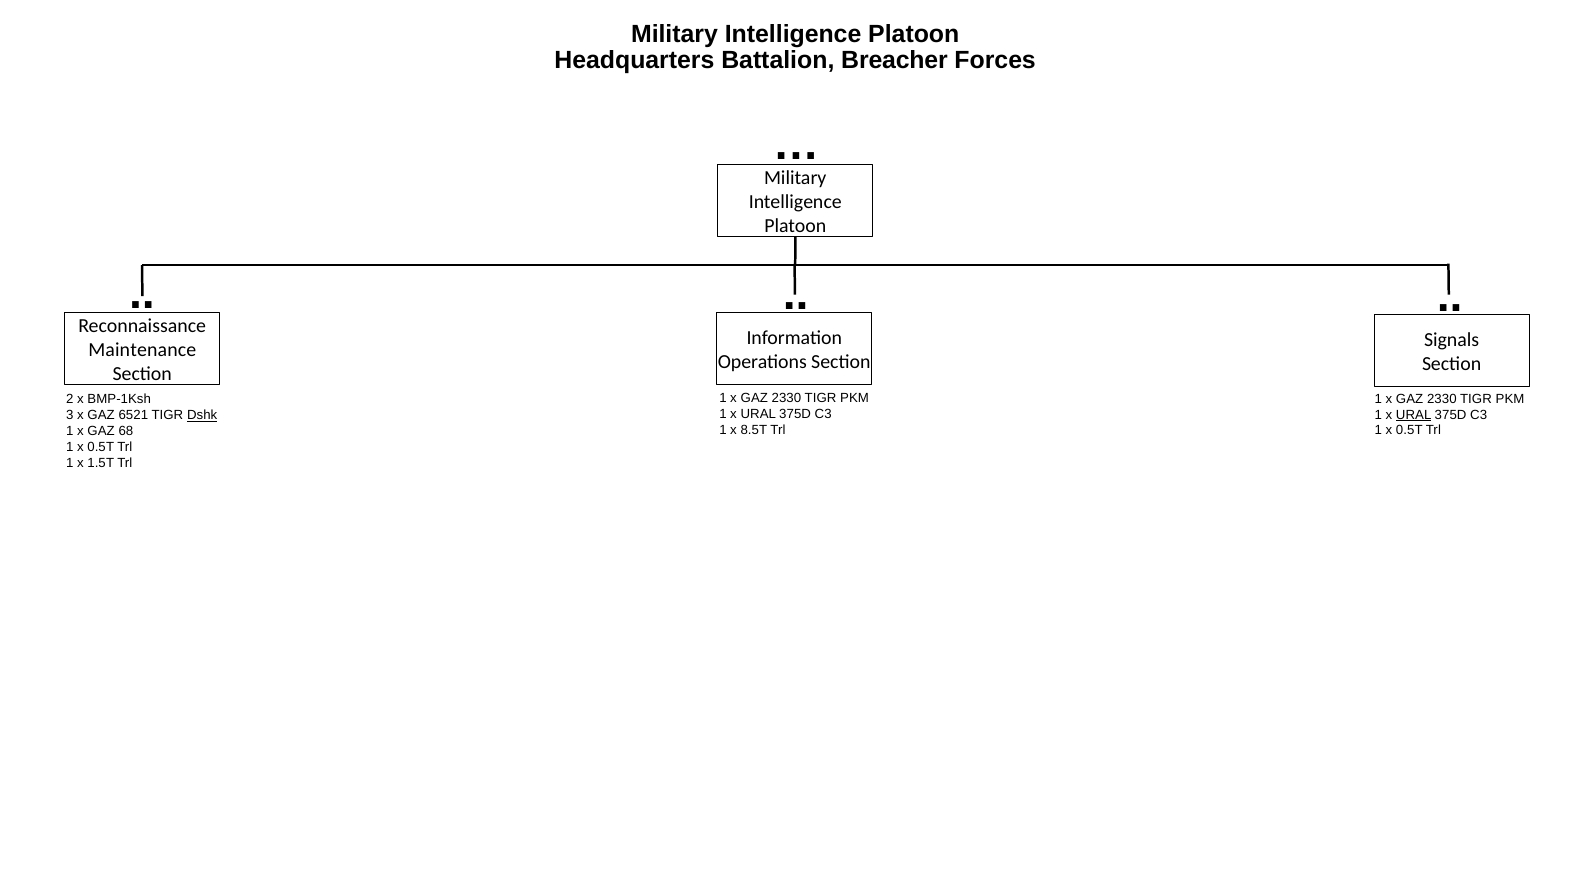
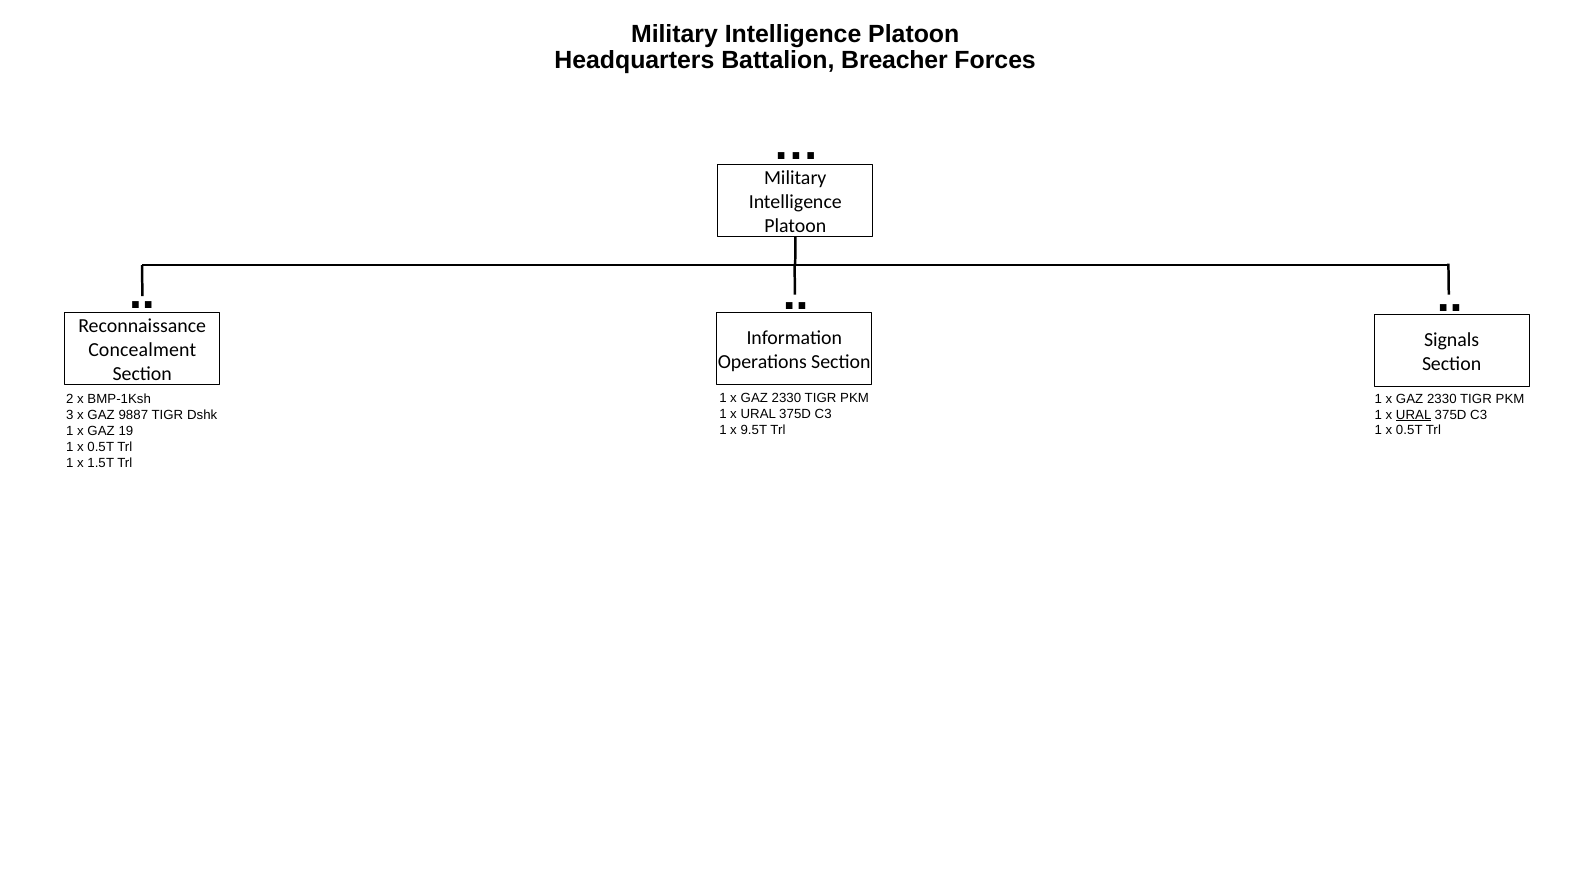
Maintenance: Maintenance -> Concealment (142, 350)
6521: 6521 -> 9887 (133, 415)
Dshk underline: present -> none (202, 415)
8.5T: 8.5T -> 9.5T (754, 430)
68: 68 -> 19 (126, 431)
